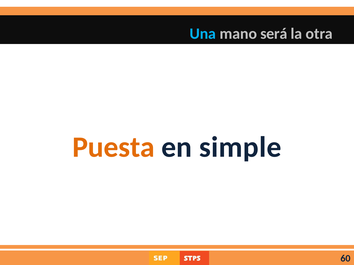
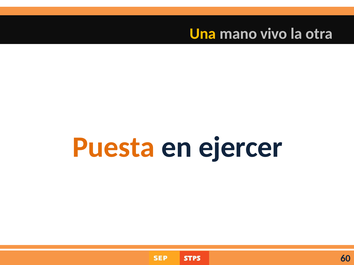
Una colour: light blue -> yellow (203, 34)
será: será -> vivo (274, 34)
simple: simple -> ejercer (241, 147)
